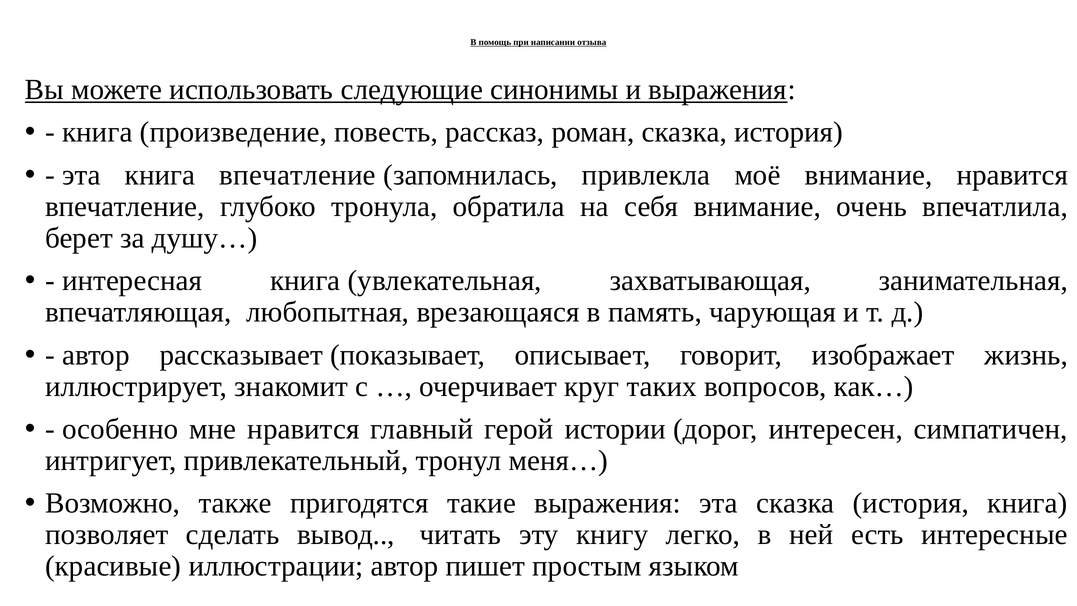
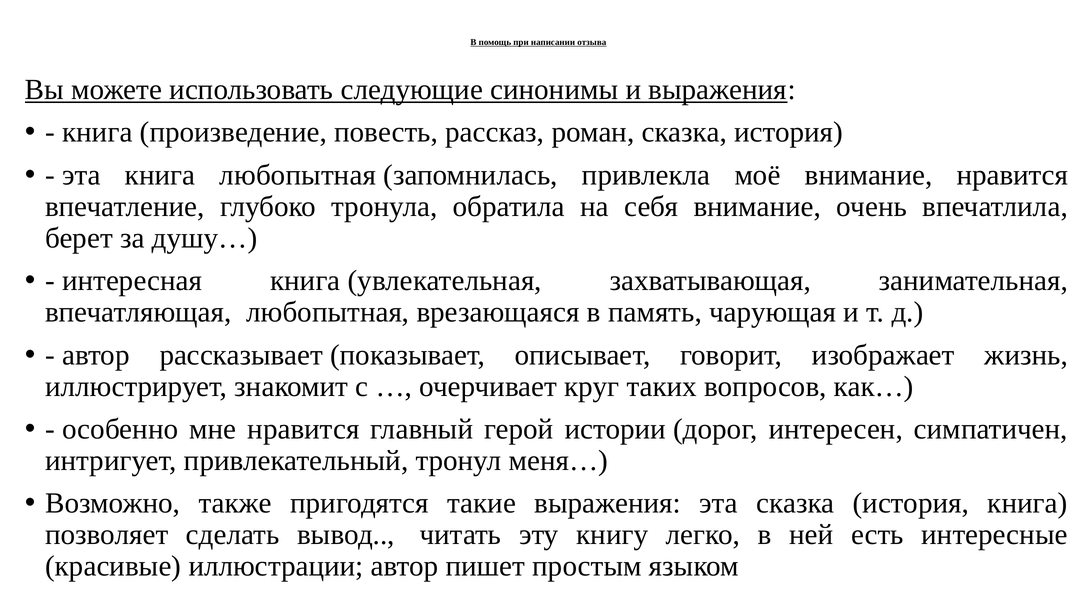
книга впечатление: впечатление -> любопытная (298, 175)
